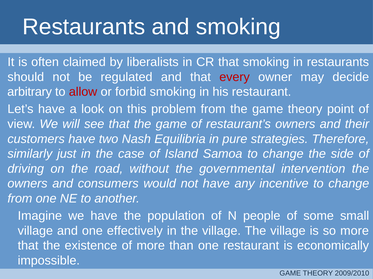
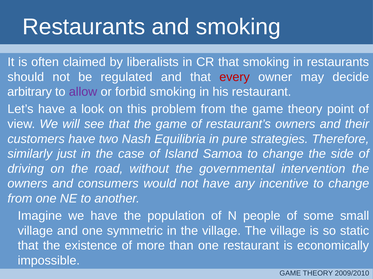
allow colour: red -> purple (83, 92)
effectively: effectively -> symmetric (135, 231)
so more: more -> static (355, 231)
